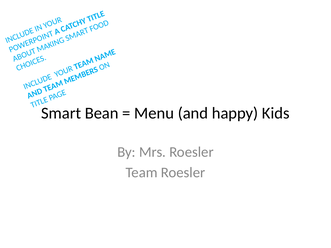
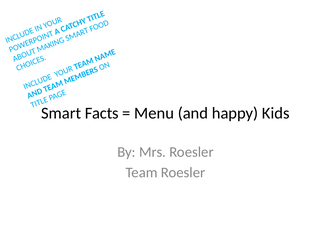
Bean: Bean -> Facts (102, 113)
